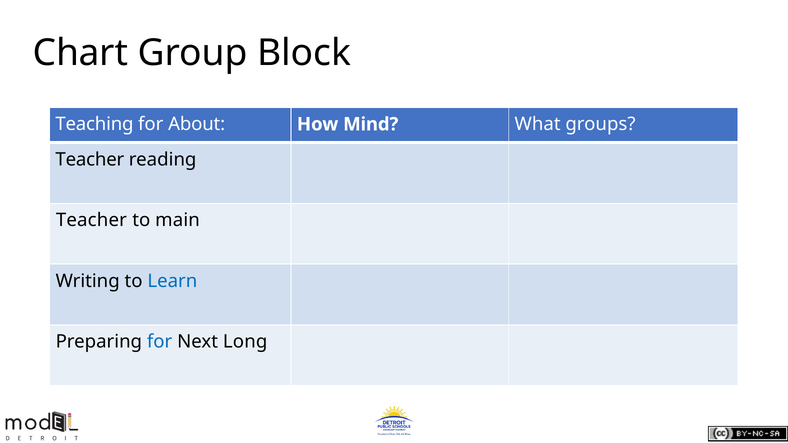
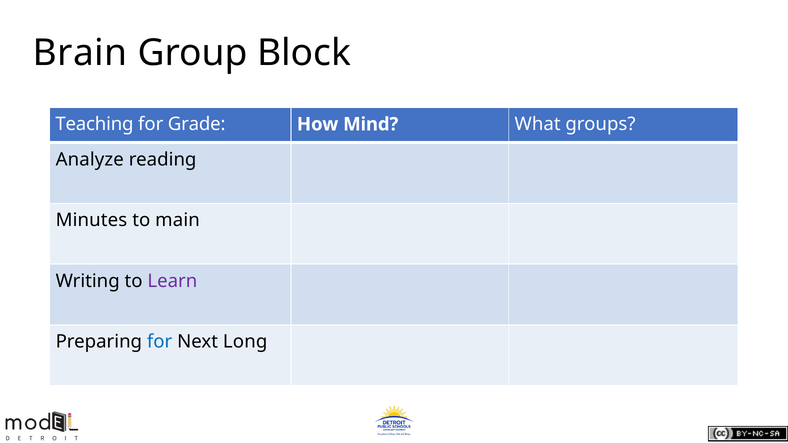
Chart: Chart -> Brain (80, 53)
About: About -> Grade (197, 124)
Teacher: Teacher -> Analyze (90, 160)
Teacher: Teacher -> Minutes (91, 220)
Learn colour: blue -> purple (172, 281)
